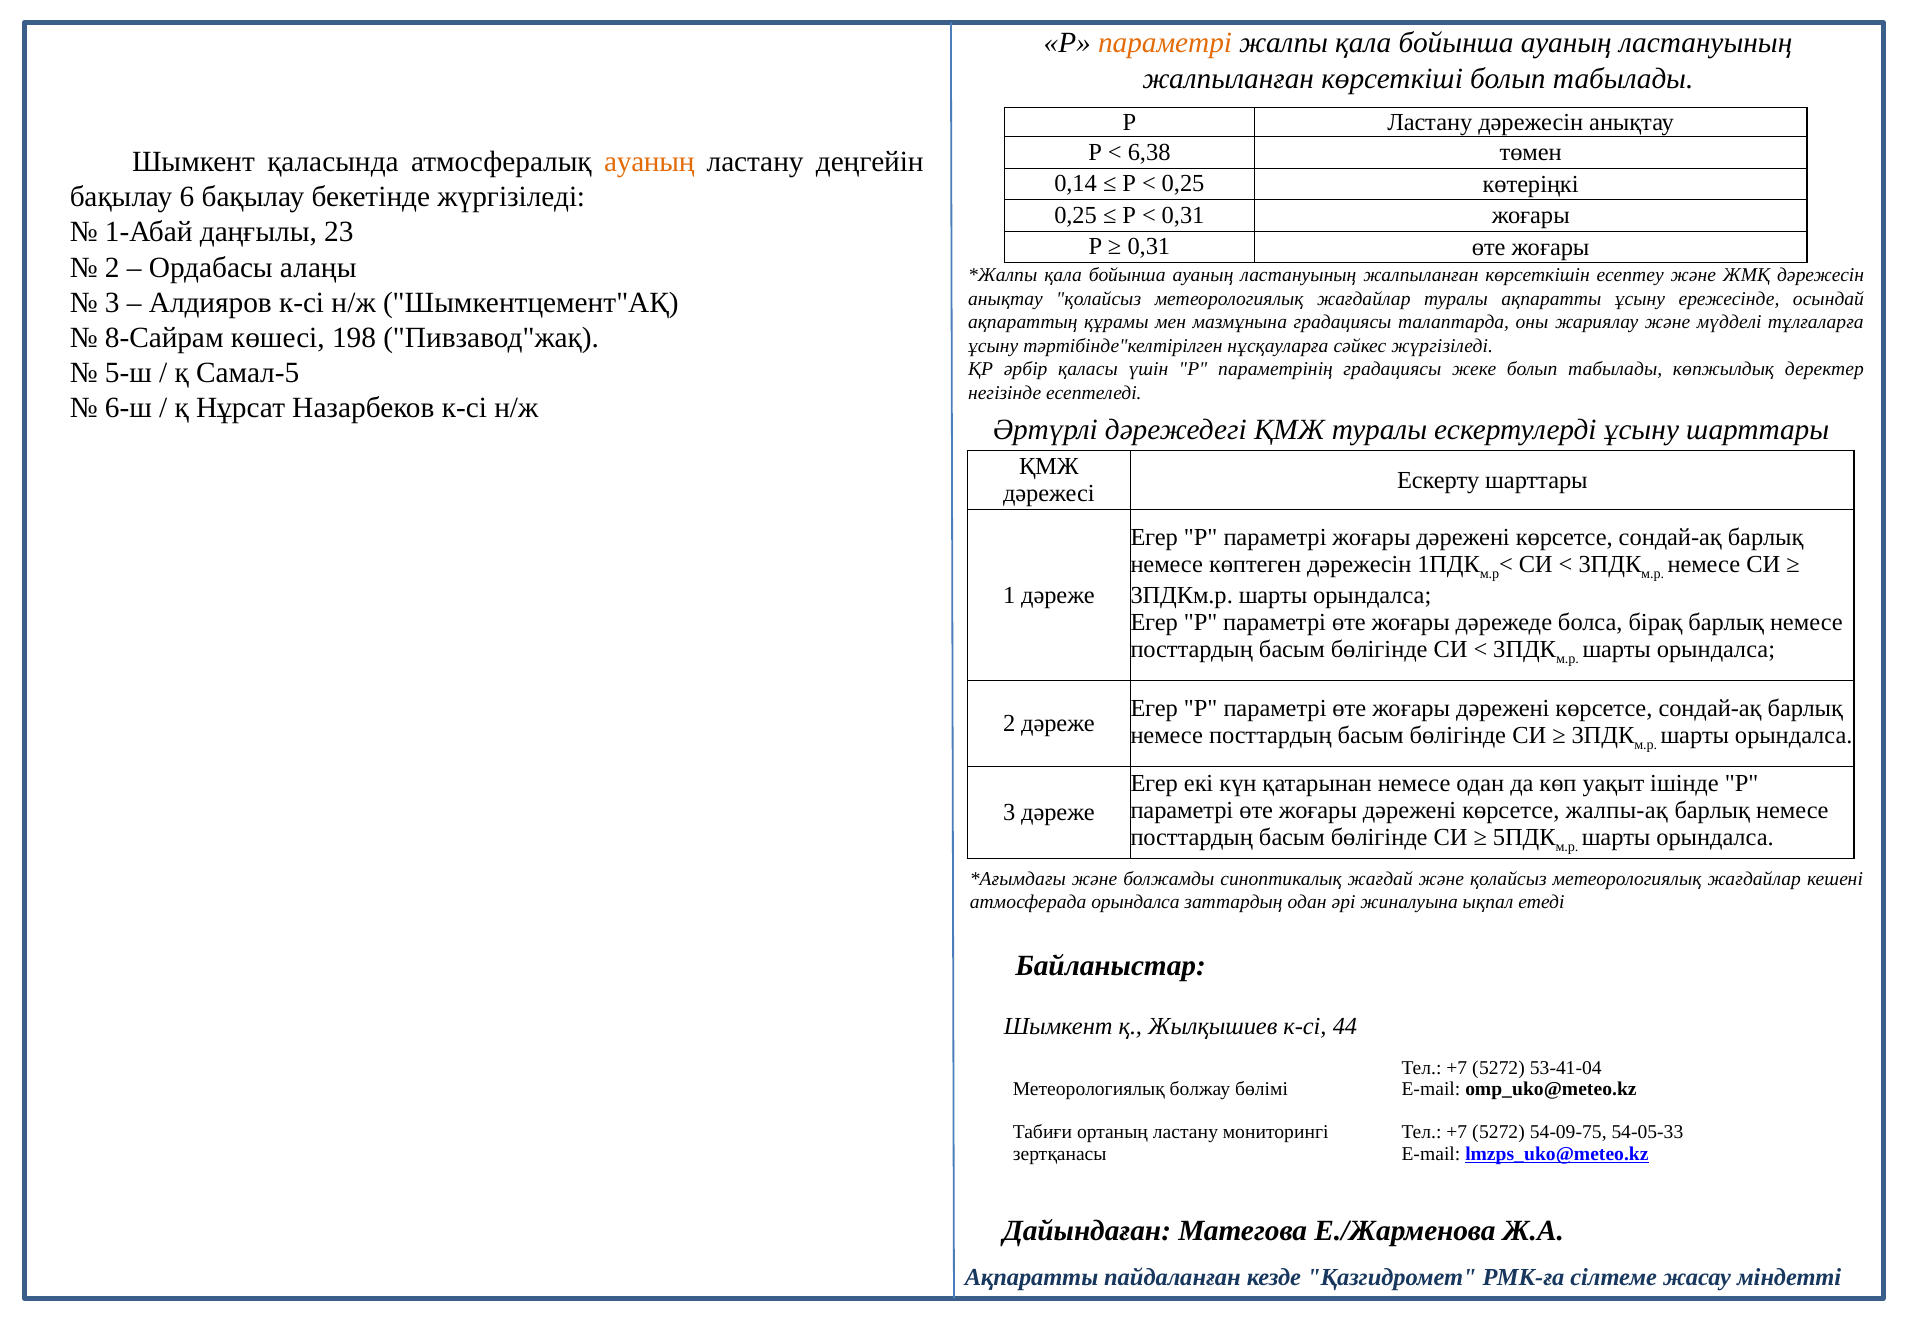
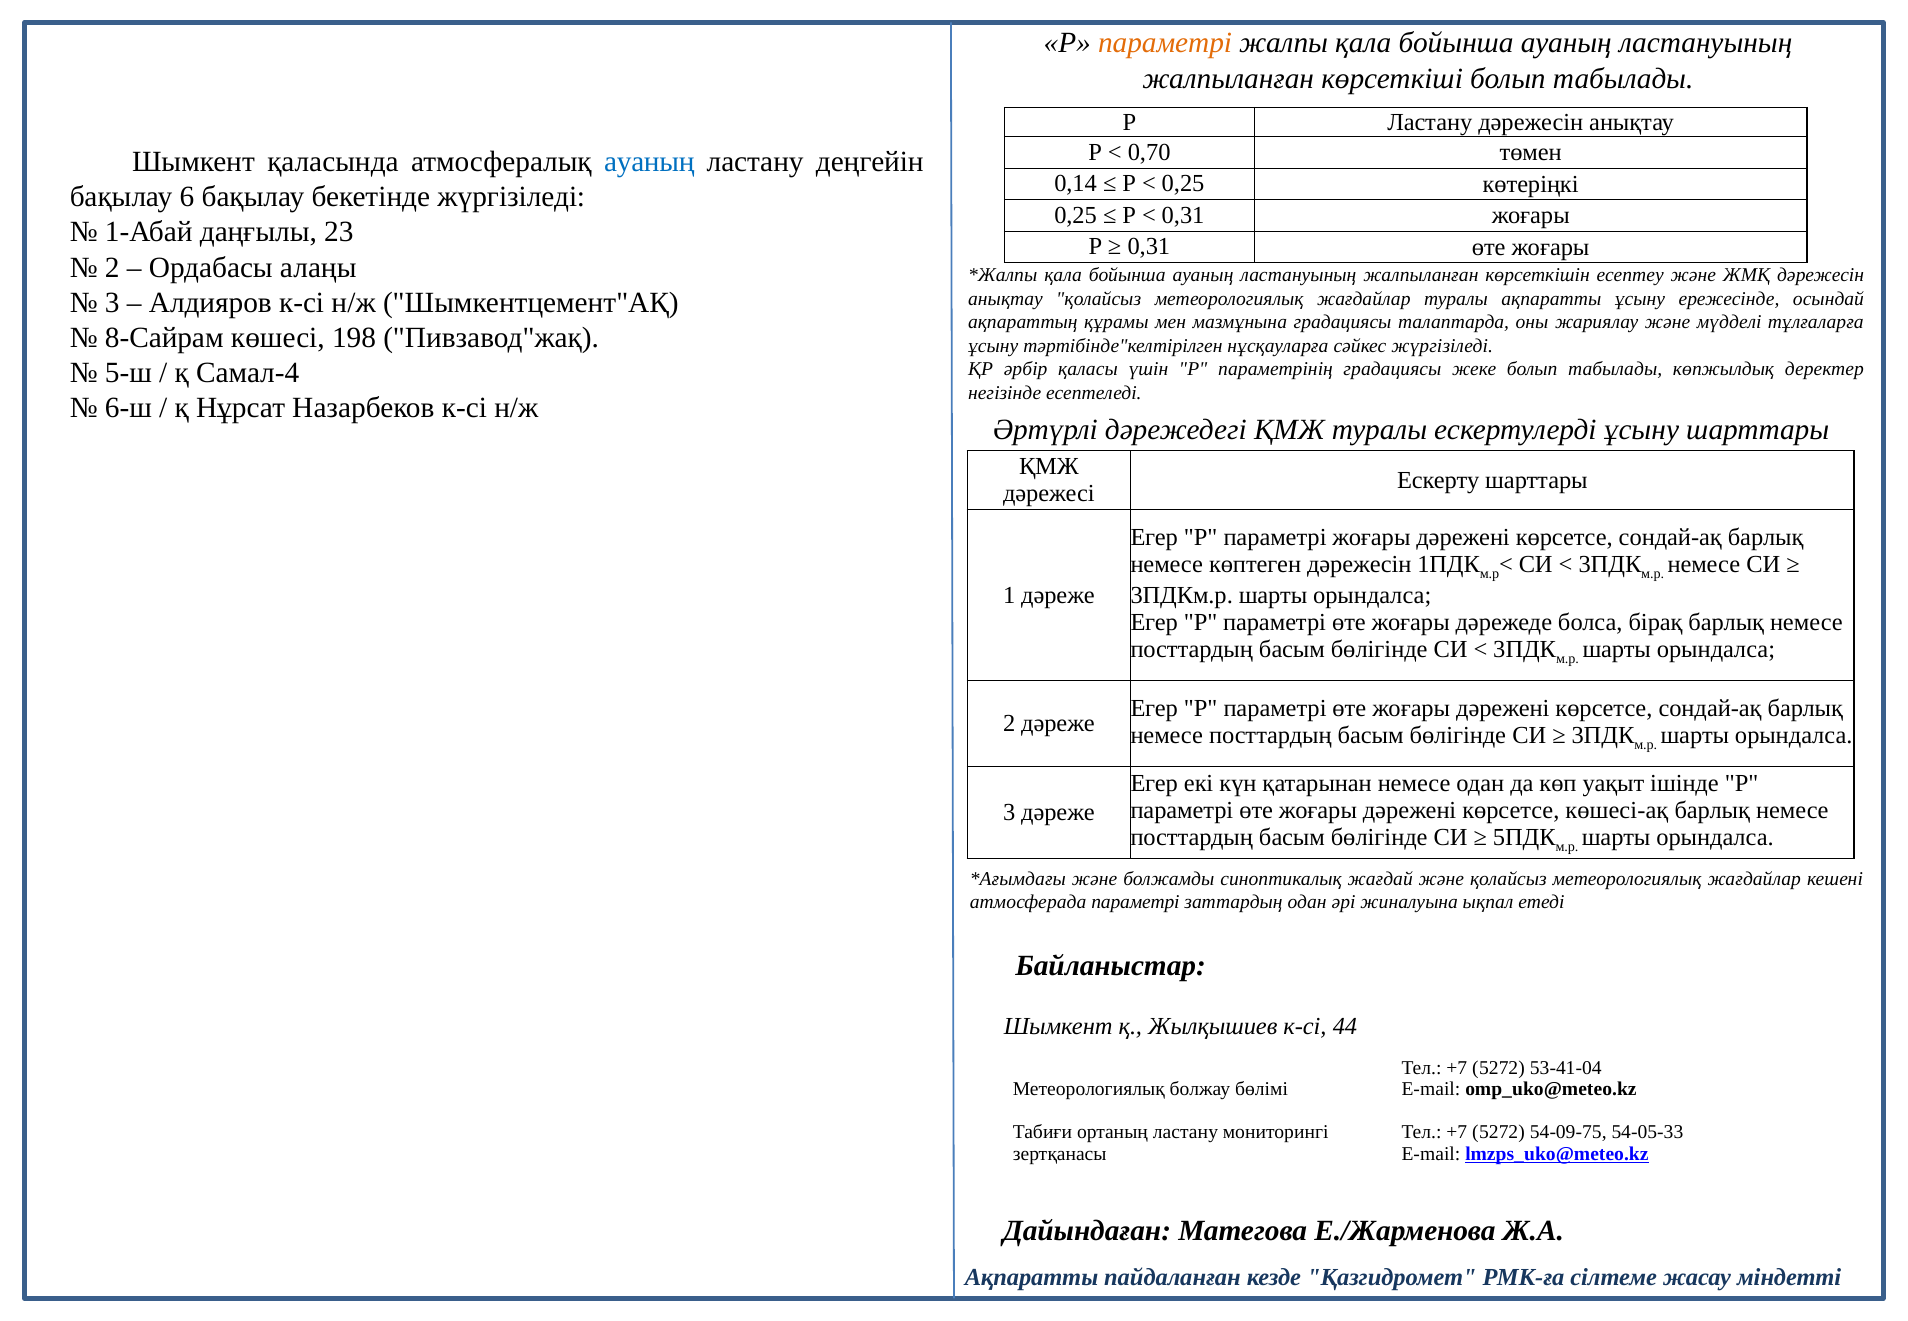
6,38: 6,38 -> 0,70 (1149, 152)
ауаның colour: orange -> blue (649, 162)
Самал-5: Самал-5 -> Самал-4 (248, 373)
жалпы-ақ: жалпы-ақ -> көшесі-ақ (1617, 810)
атмосферада орындалса: орындалса -> параметрі (1135, 902)
